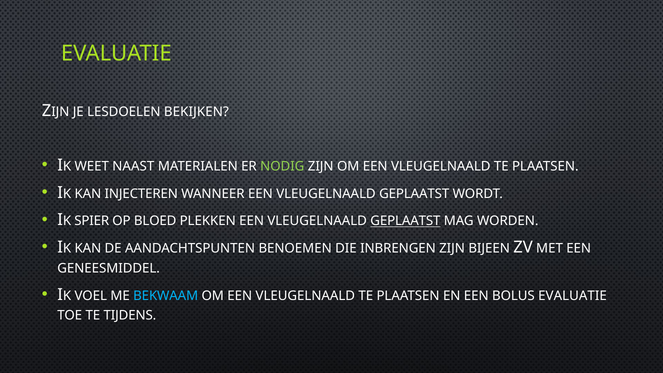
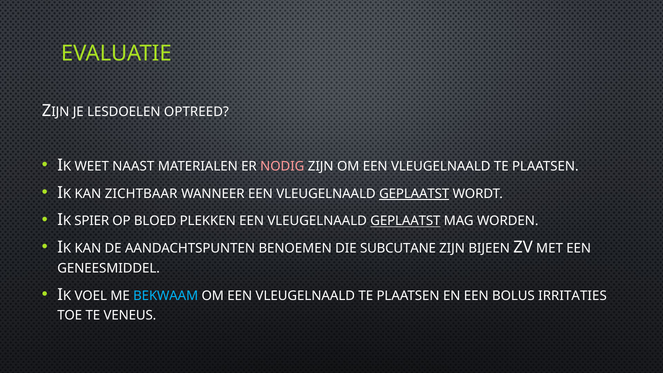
BEKIJKEN: BEKIJKEN -> OPTREED (196, 112)
NODIG colour: light green -> pink (282, 166)
INJECTEREN: INJECTEREN -> ZICHTBAAR (141, 194)
GEPLAATST underline: none -> present (414, 194)
INBRENGEN: INBRENGEN -> SUBCUTANE (398, 248)
BOLUS EVALUATIE: EVALUATIE -> IRRITATIES (572, 296)
TIJDENS: TIJDENS -> VENEUS (130, 315)
